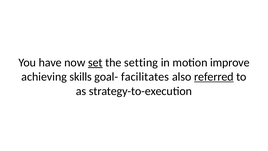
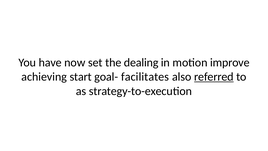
set underline: present -> none (95, 62)
setting: setting -> dealing (141, 62)
skills: skills -> start (81, 77)
